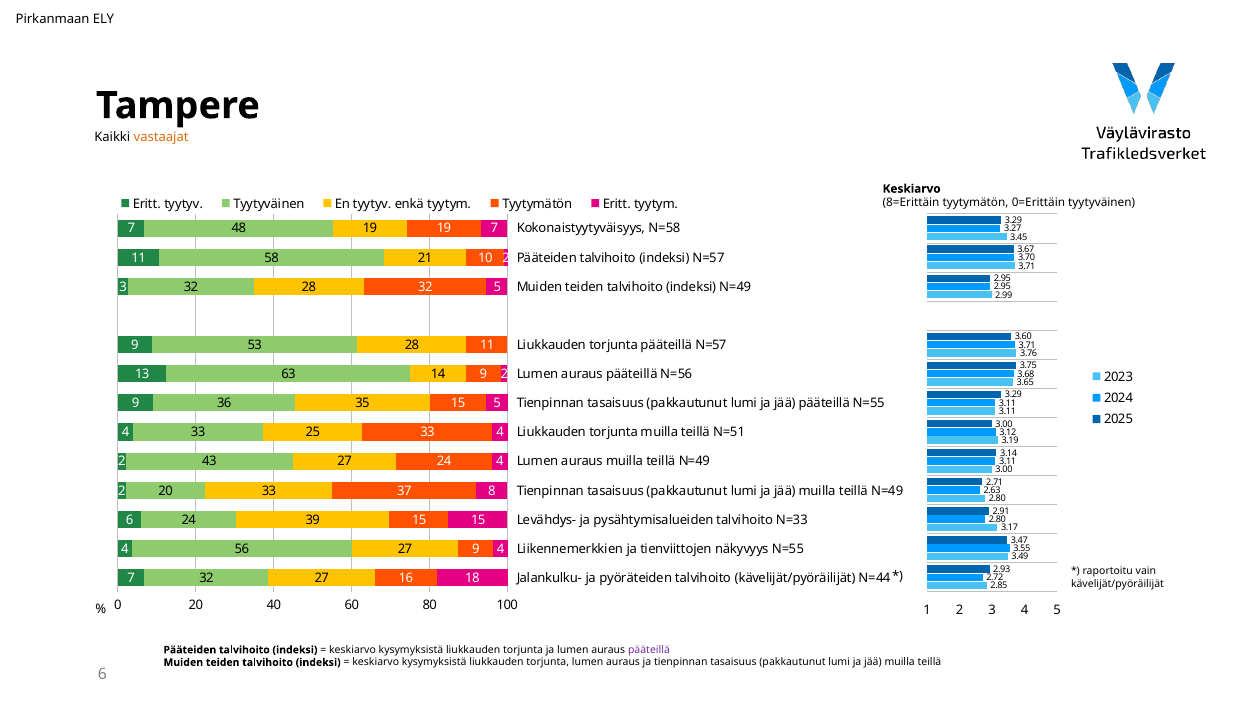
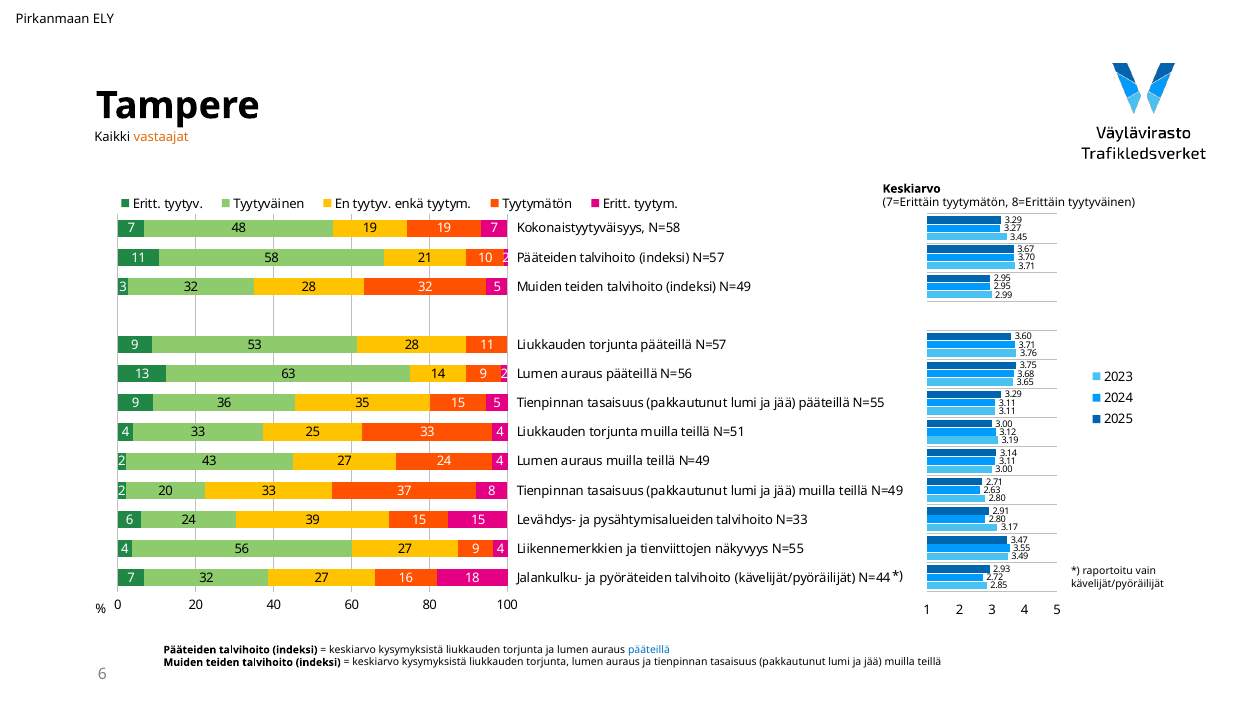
8=Erittäin: 8=Erittäin -> 7=Erittäin (911, 203)
0=Erittäin: 0=Erittäin -> 8=Erittäin (1038, 203)
pääteillä colour: purple -> blue (649, 650)
